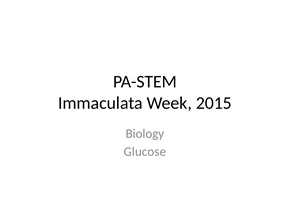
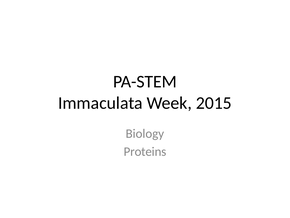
Glucose: Glucose -> Proteins (145, 151)
